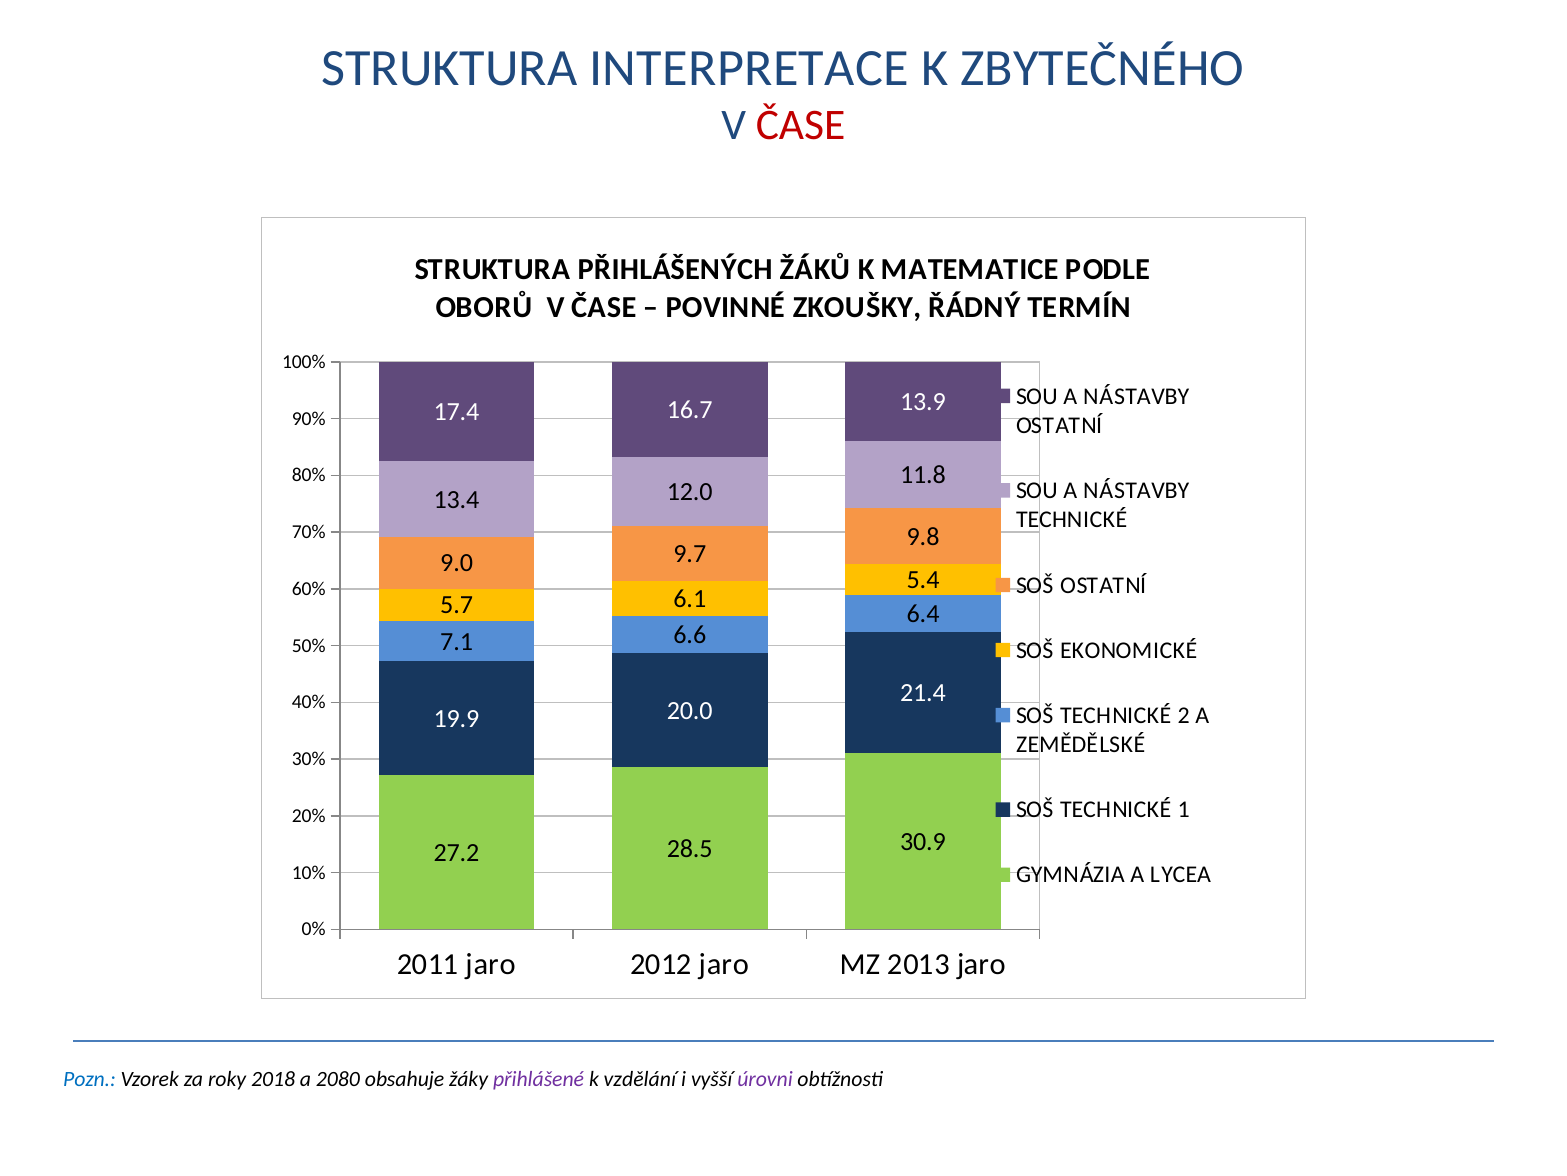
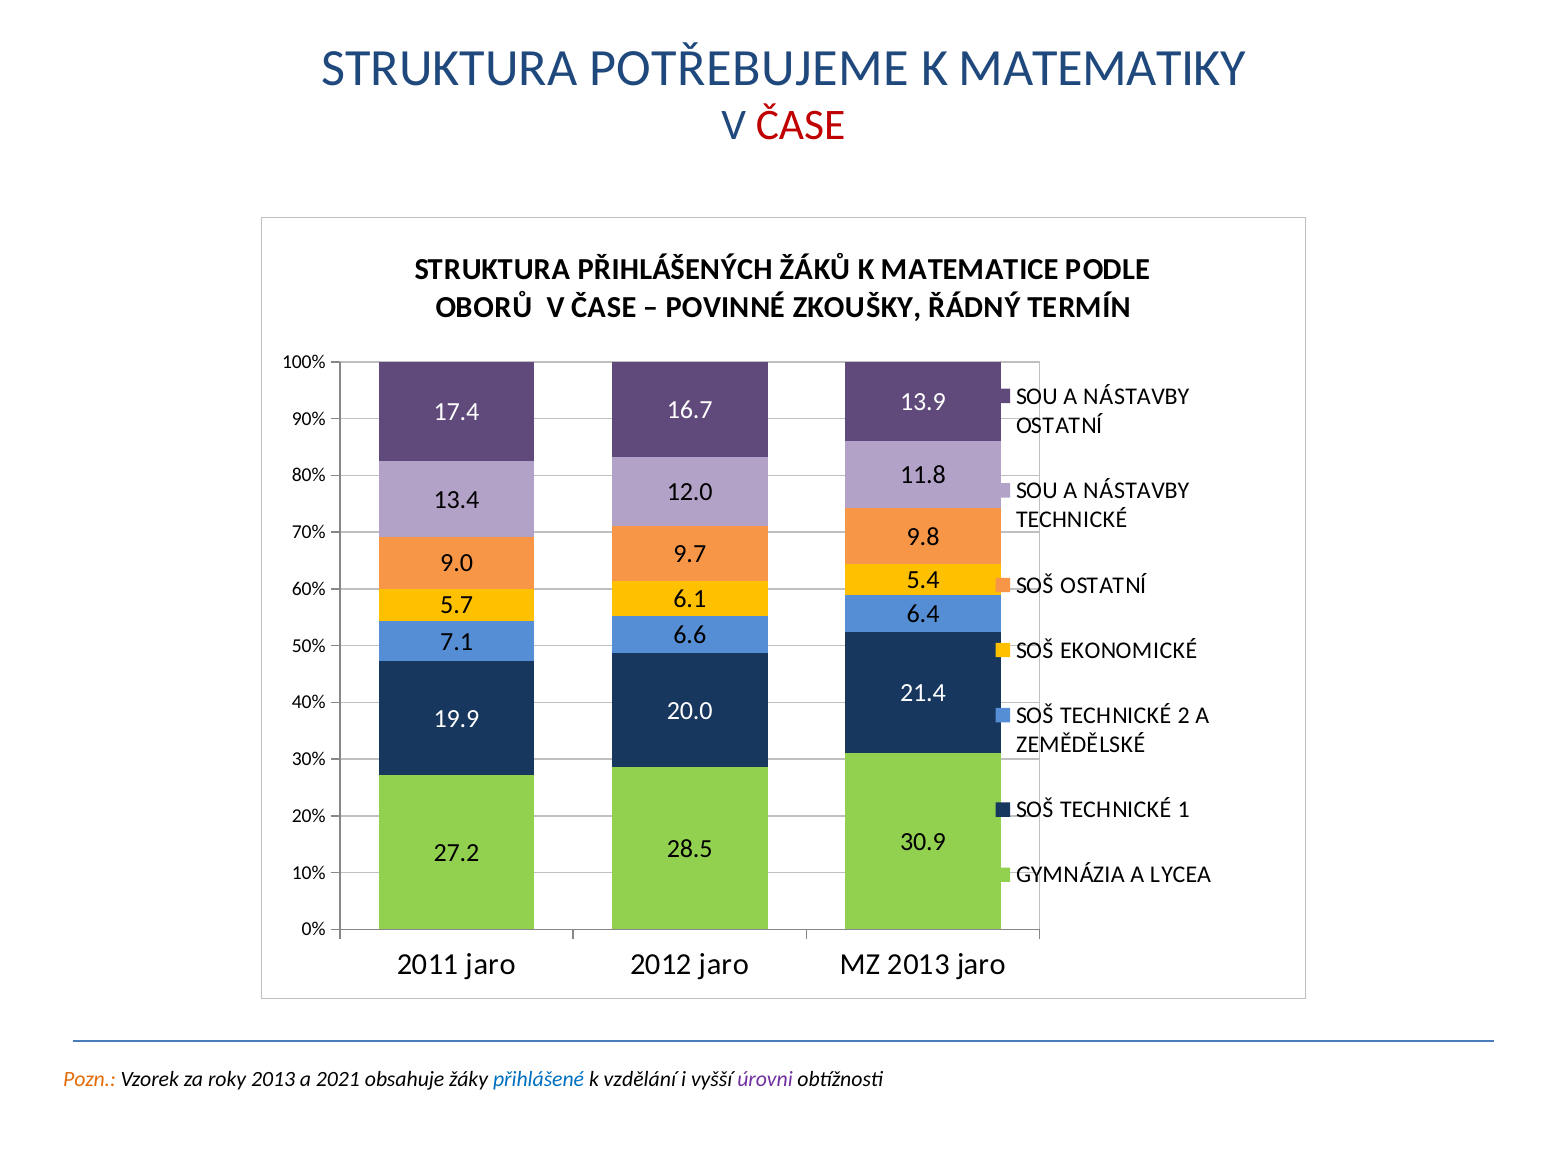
INTERPRETACE: INTERPRETACE -> POTŘEBUJEME (749, 69)
ZBYTEČNÉHO: ZBYTEČNÉHO -> MATEMATIKY (1103, 69)
Pozn colour: blue -> orange (90, 1079)
roky 2018: 2018 -> 2013 (273, 1079)
2080: 2080 -> 2021 (338, 1079)
přihlášené colour: purple -> blue (539, 1079)
